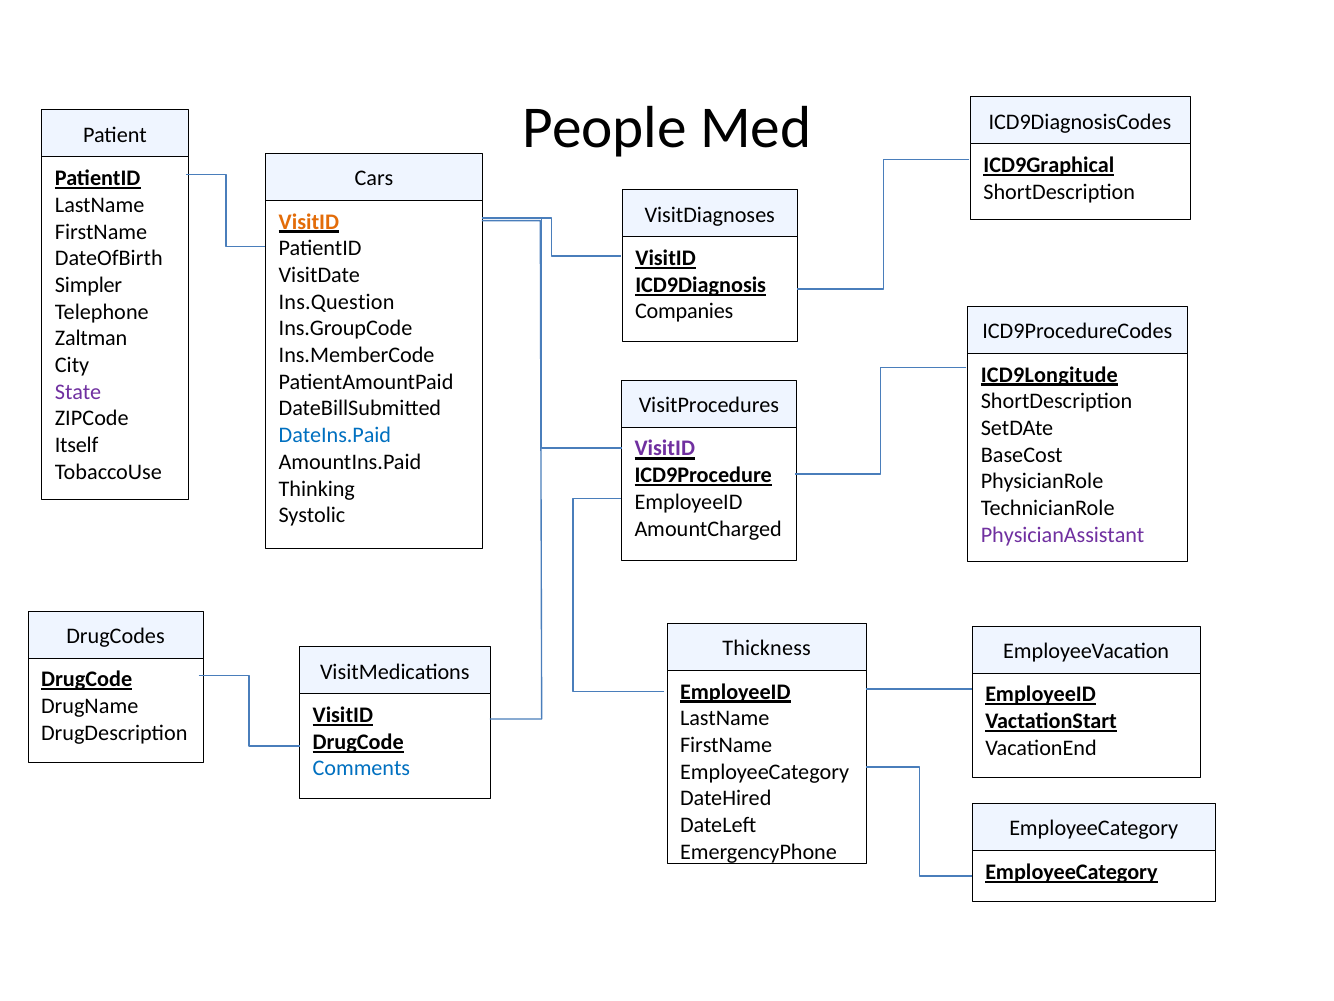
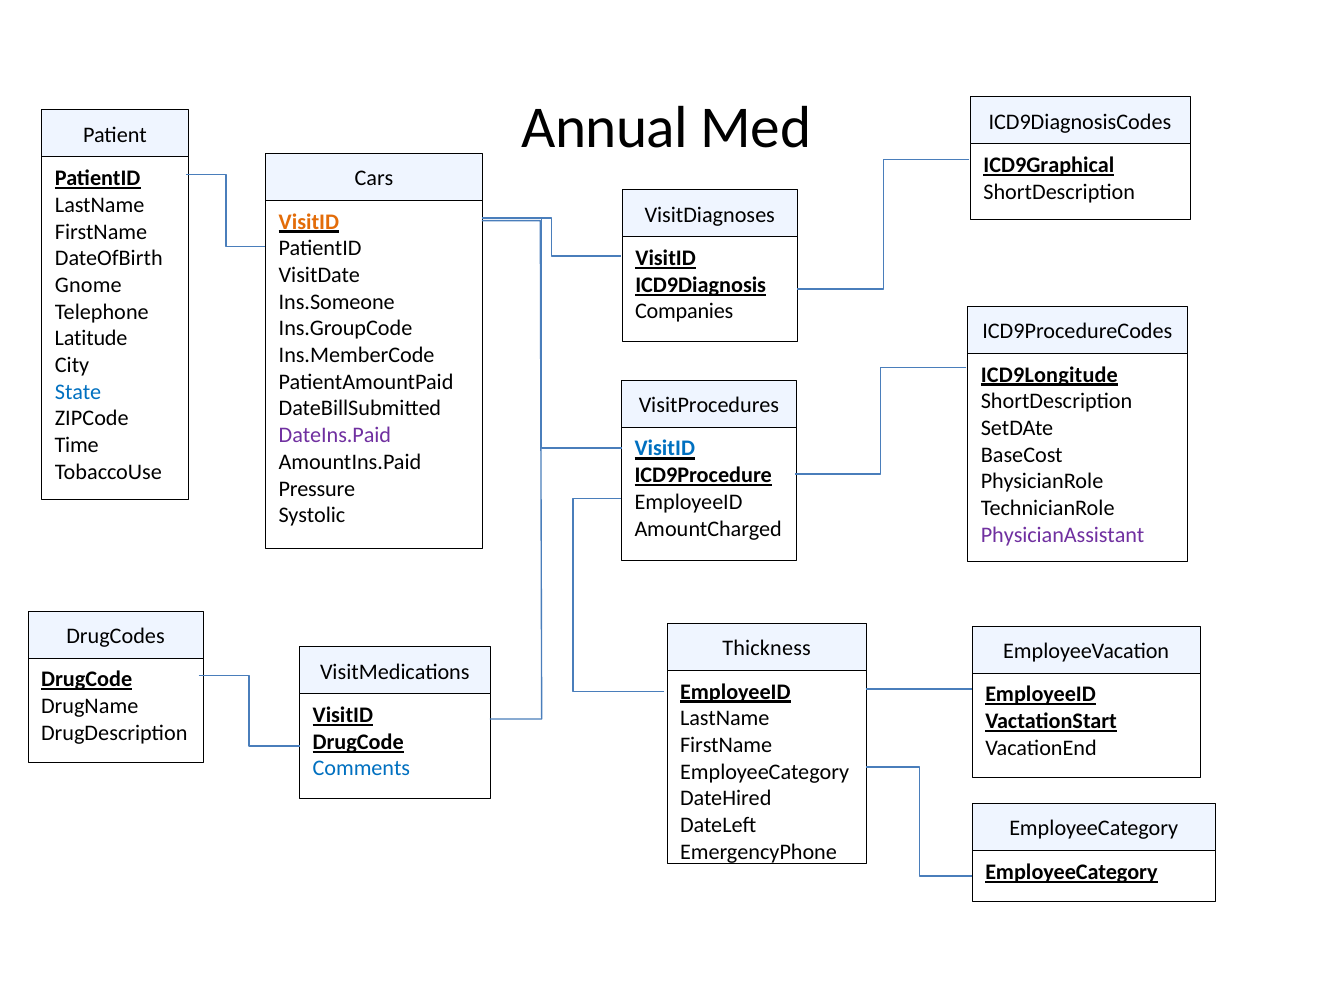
People: People -> Annual (605, 128)
Simpler: Simpler -> Gnome (88, 285)
Ins.Question: Ins.Question -> Ins.Someone (337, 302)
Zaltman: Zaltman -> Latitude (91, 338)
State colour: purple -> blue (78, 392)
DateIns.Paid colour: blue -> purple (335, 435)
Itself: Itself -> Time (77, 445)
VisitID colour: purple -> blue (665, 448)
Thinking: Thinking -> Pressure (317, 488)
